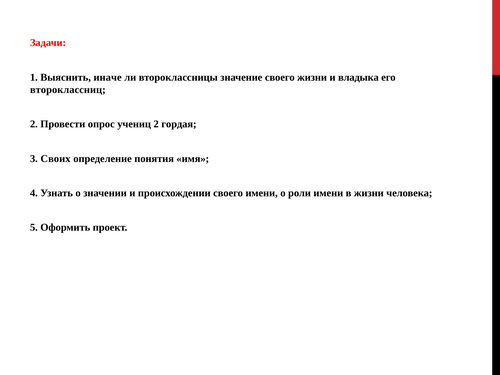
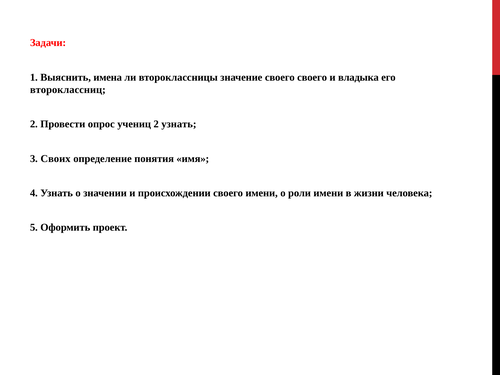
иначе: иначе -> имена (108, 77)
своего жизни: жизни -> своего (312, 77)
2 гордая: гордая -> узнать (179, 124)
